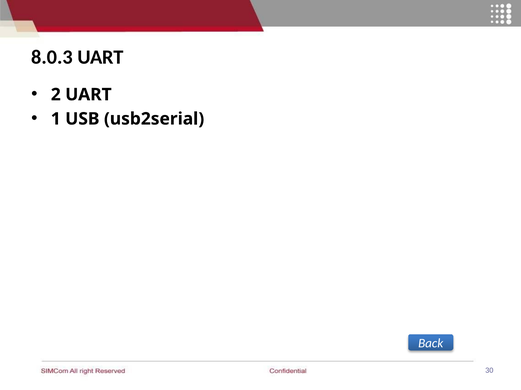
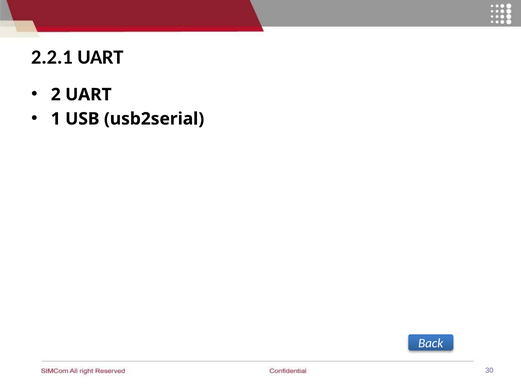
8.0.3: 8.0.3 -> 2.2.1 (52, 57)
